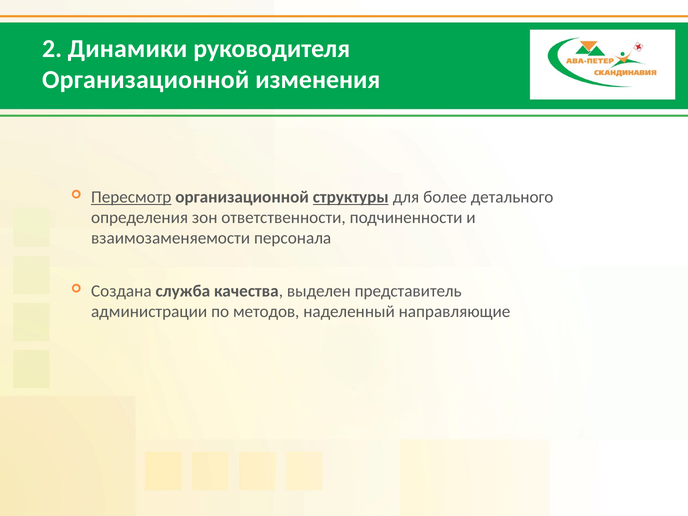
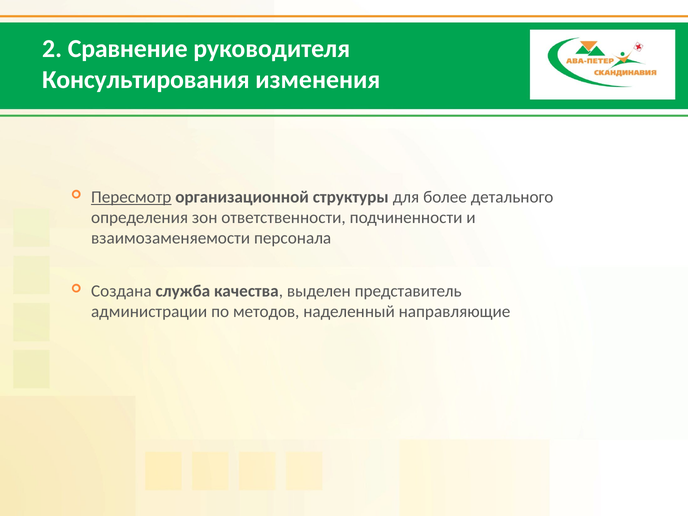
Динамики: Динамики -> Сравнение (128, 49)
Организационной: Организационной -> Консультирования (146, 80)
структуры underline: present -> none (351, 197)
